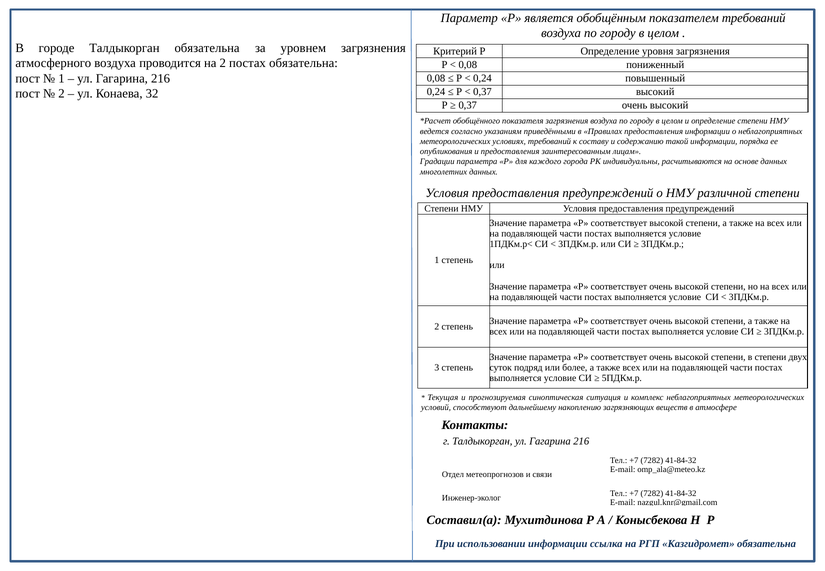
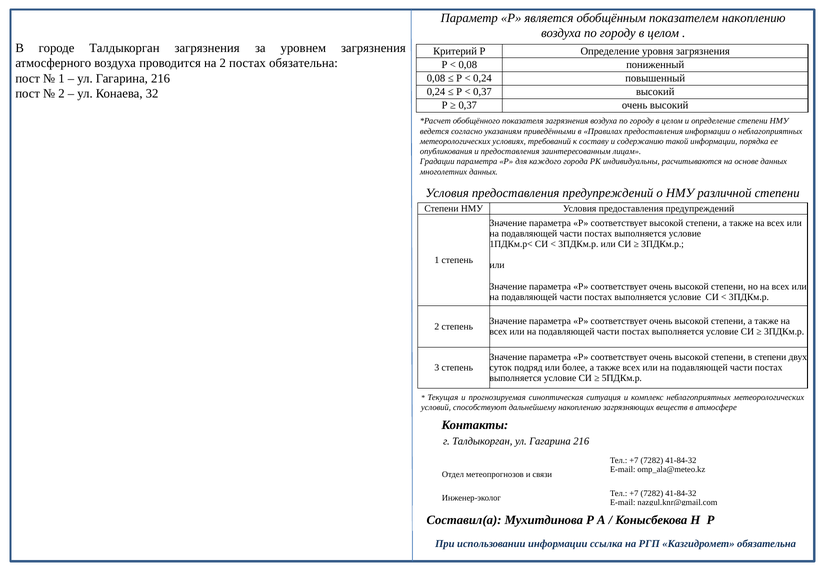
показателем требований: требований -> накоплению (754, 18)
Талдыкорган обязательна: обязательна -> загрязнения (207, 48)
